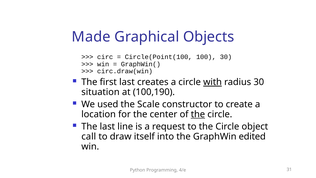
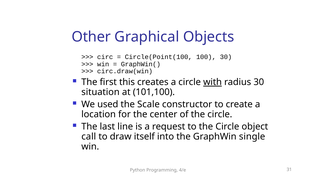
Made: Made -> Other (91, 37)
first last: last -> this (127, 82)
100,190: 100,190 -> 101,100 (154, 92)
the underline: present -> none (198, 114)
edited: edited -> single (252, 136)
